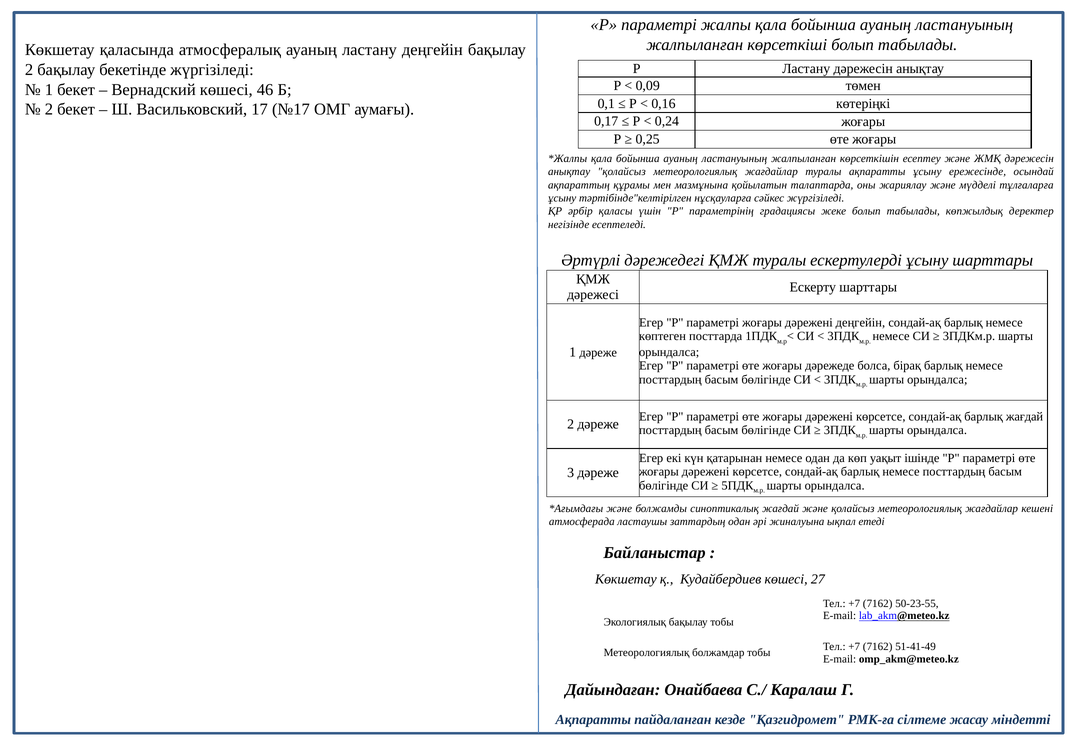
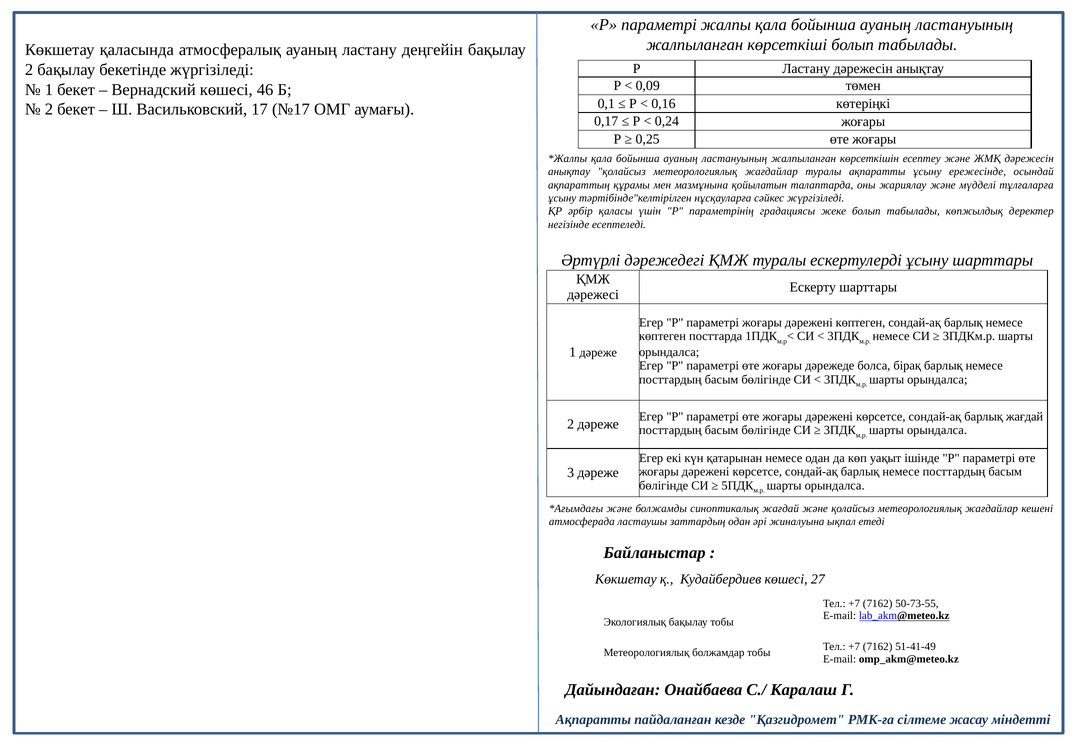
дәрежені деңгейін: деңгейін -> көптеген (860, 322)
50-23-55: 50-23-55 -> 50-73-55 (917, 603)
